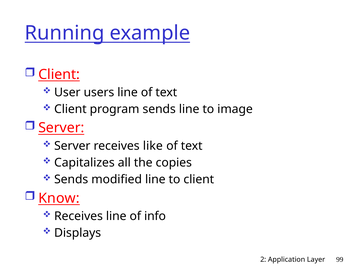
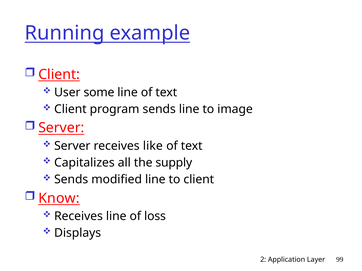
users: users -> some (99, 93)
copies: copies -> supply (174, 163)
info: info -> loss (155, 216)
